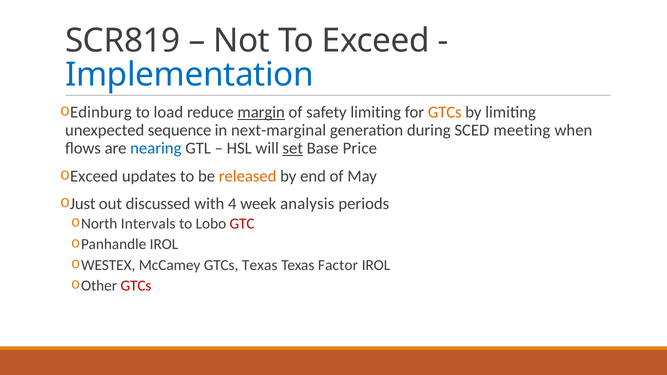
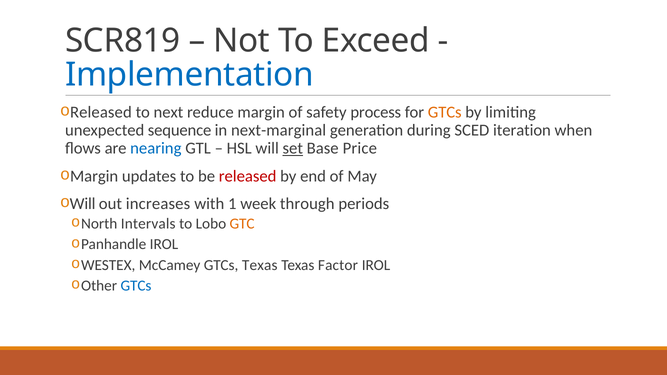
Edinburg: Edinburg -> Released (101, 112)
load: load -> next (168, 112)
margin underline: present -> none (261, 112)
safety limiting: limiting -> process (376, 112)
meeting: meeting -> iteration (522, 130)
Exceed: Exceed -> Margin (94, 176)
released colour: orange -> red (248, 176)
Just: Just -> Will (83, 204)
discussed: discussed -> increases (158, 204)
4: 4 -> 1 (232, 204)
analysis: analysis -> through (307, 204)
GTC colour: red -> orange (242, 224)
GTCs colour: red -> blue (136, 286)
